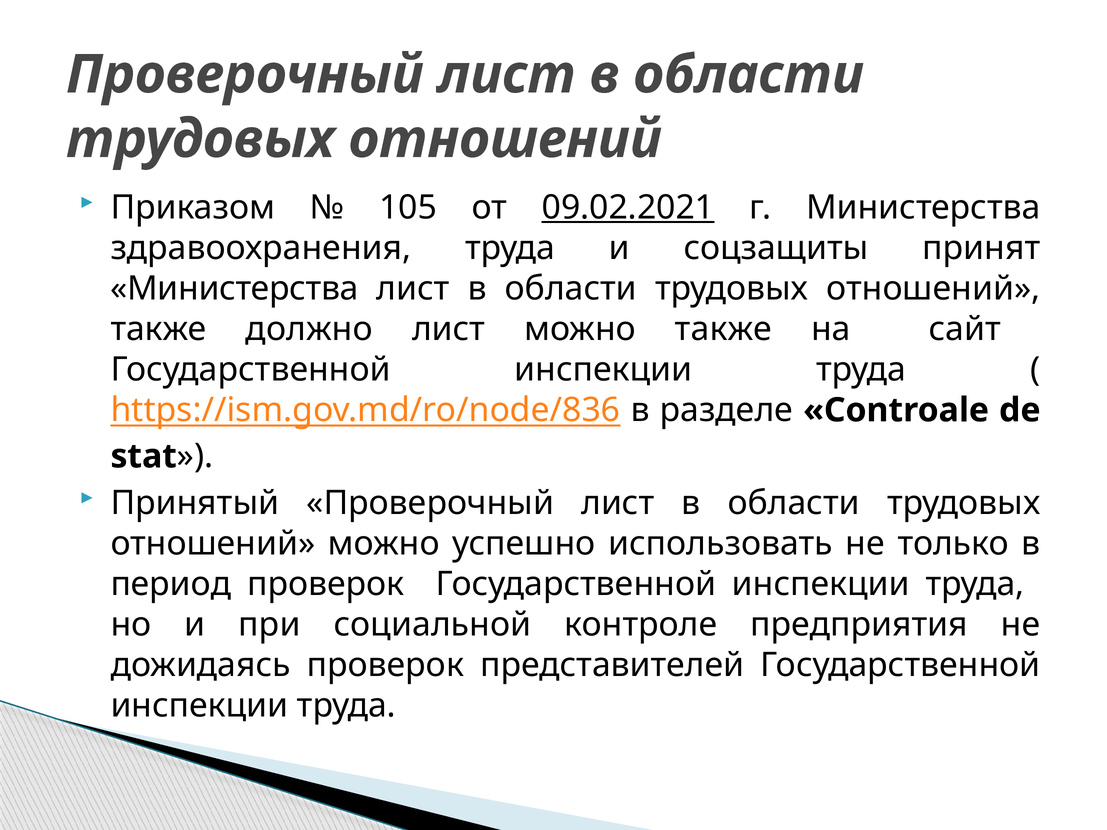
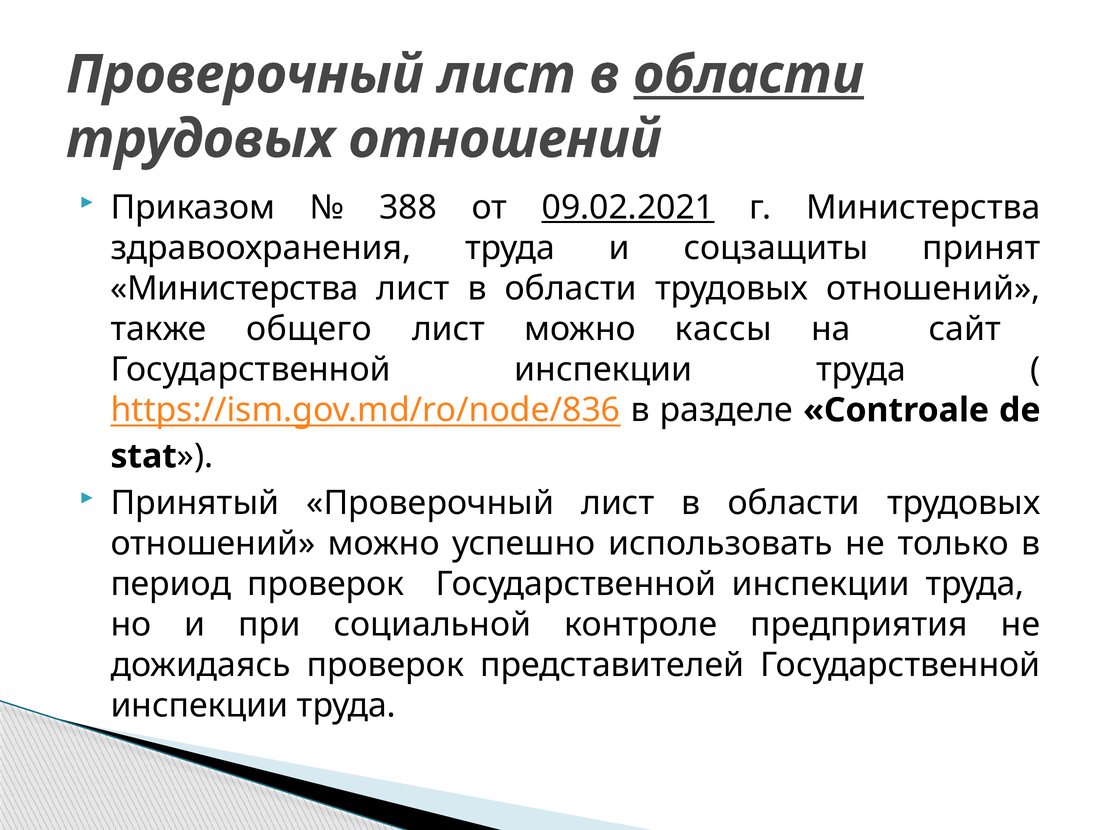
области underline: none -> present (749, 75)
105: 105 -> 388 (408, 207)
должно: должно -> общего (309, 329)
можно также: также -> кассы (723, 329)
